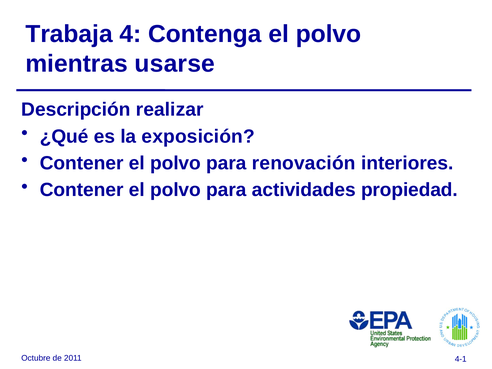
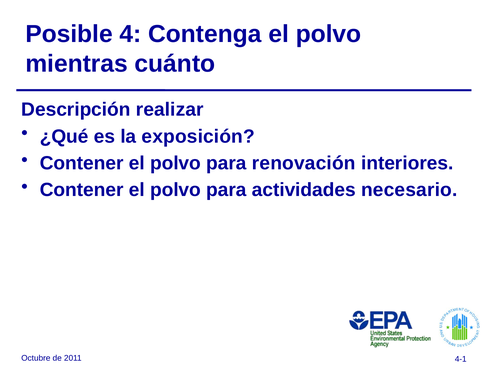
Trabaja: Trabaja -> Posible (69, 34)
usarse: usarse -> cuánto (175, 64)
propiedad: propiedad -> necesario (409, 190)
